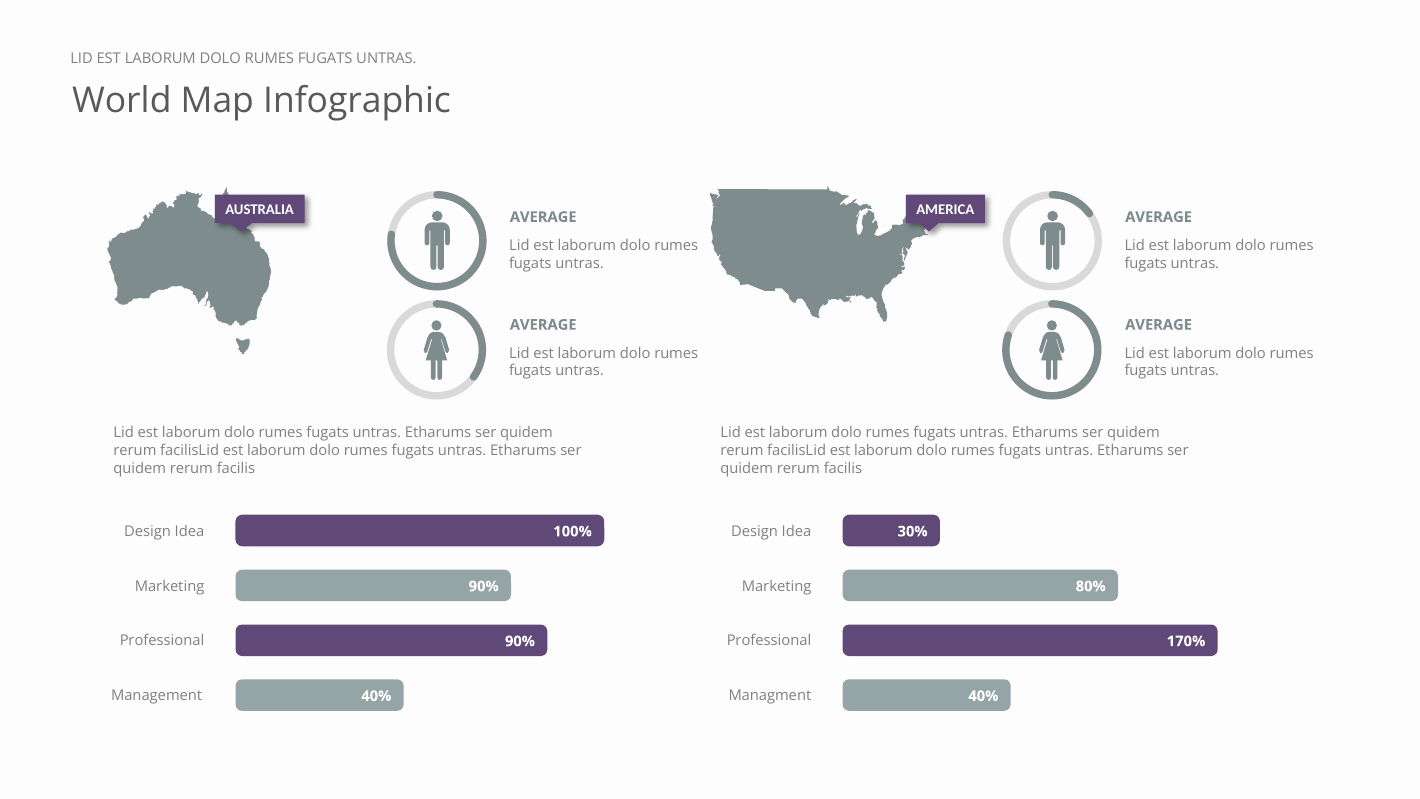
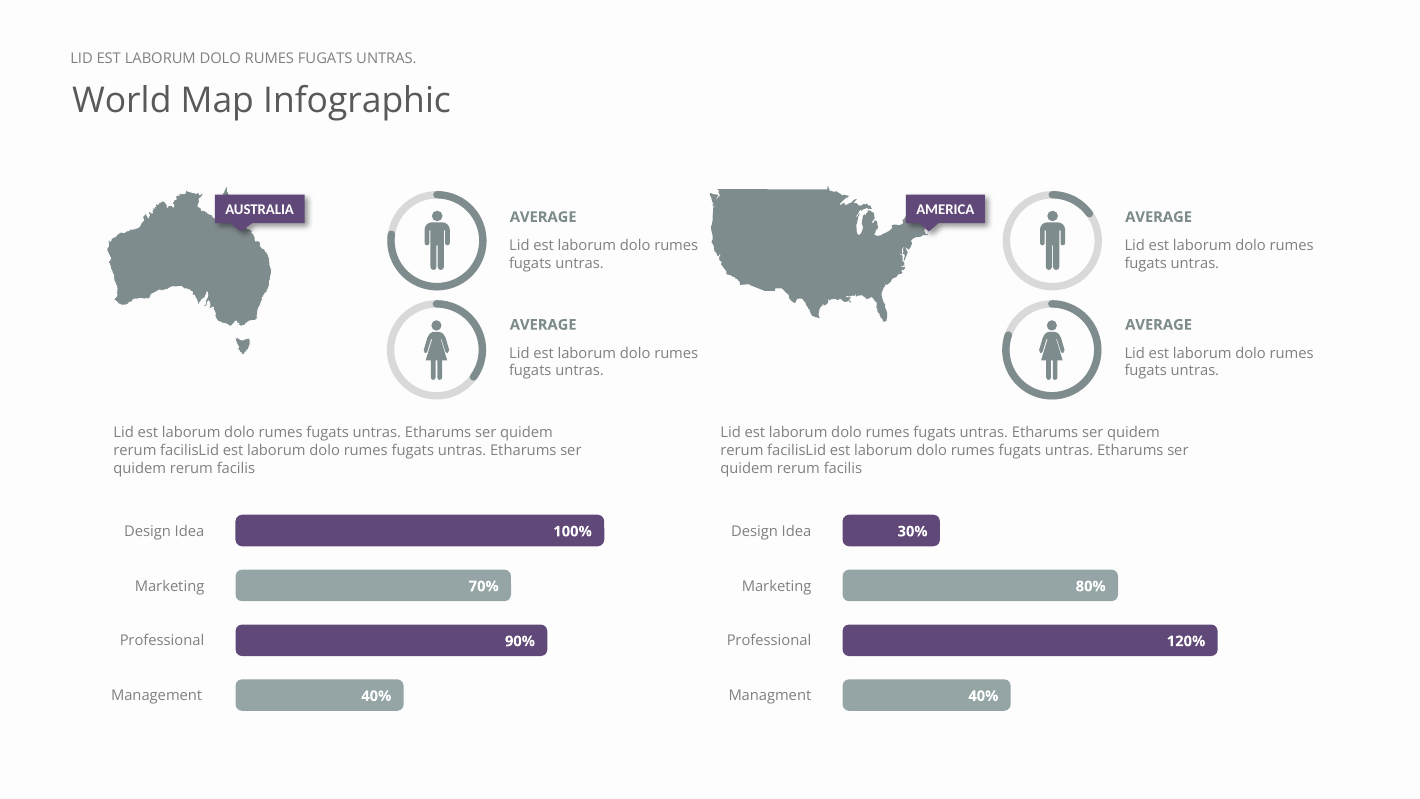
90%: 90% -> 70% (484, 586)
170%: 170% -> 120% (1186, 641)
